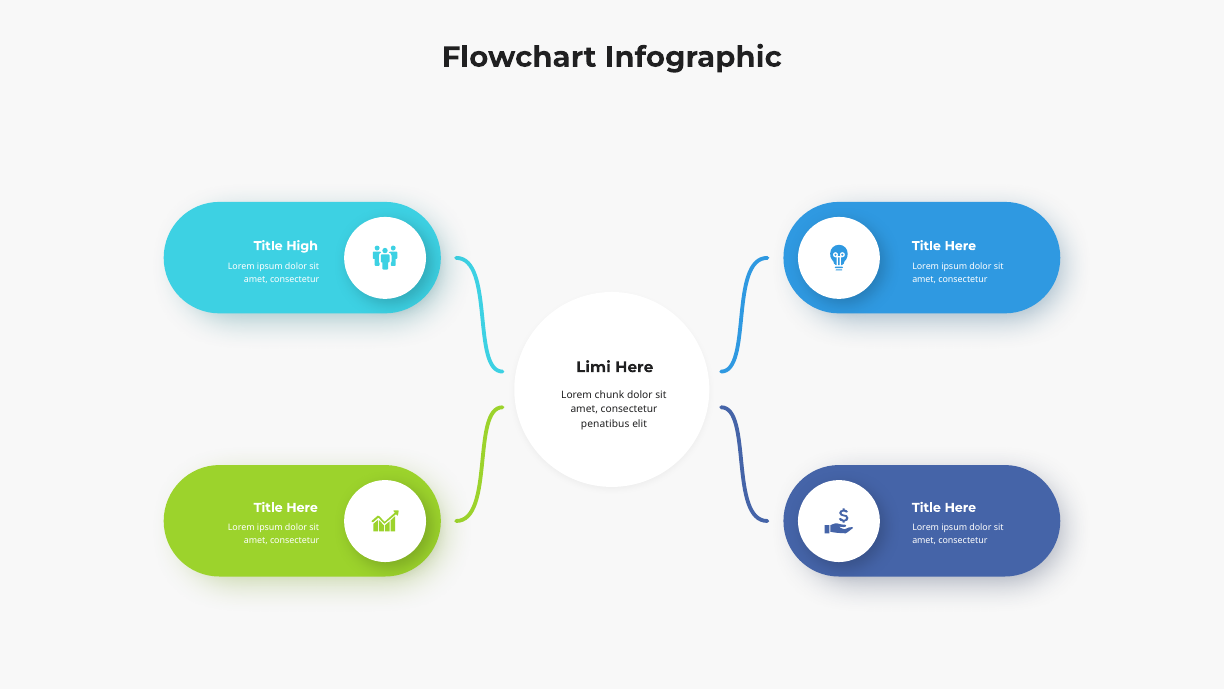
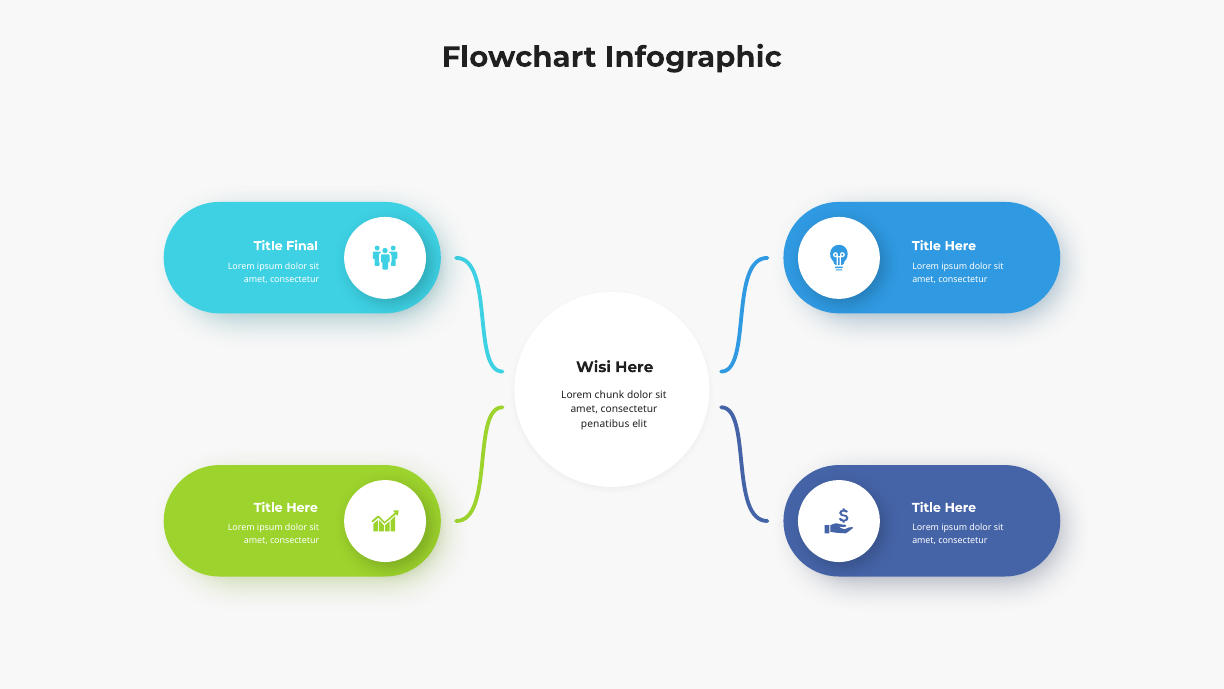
High: High -> Final (302, 246)
Limi: Limi -> Wisi (593, 367)
